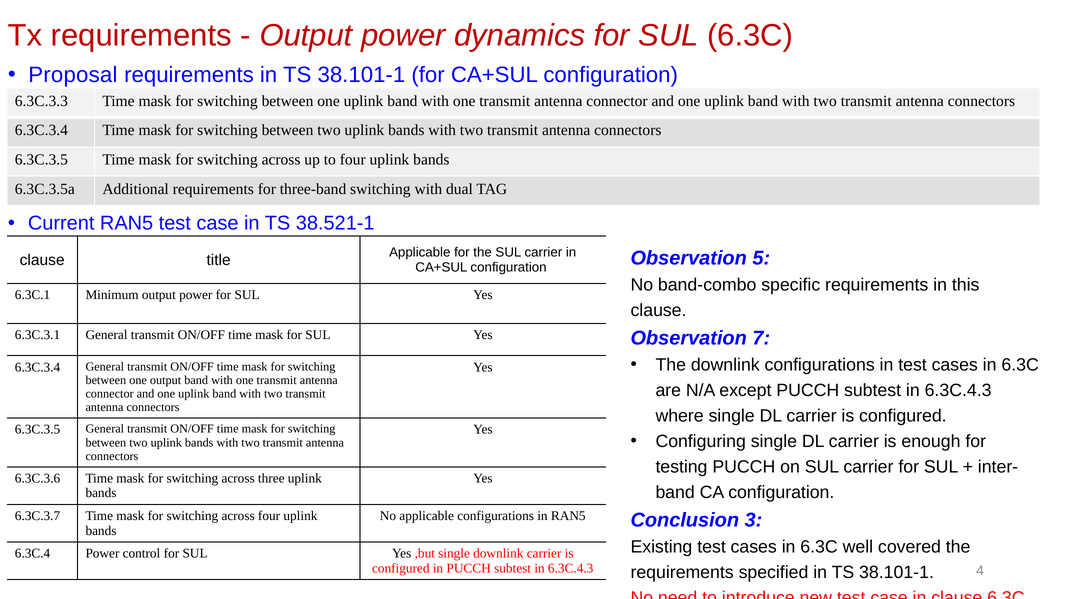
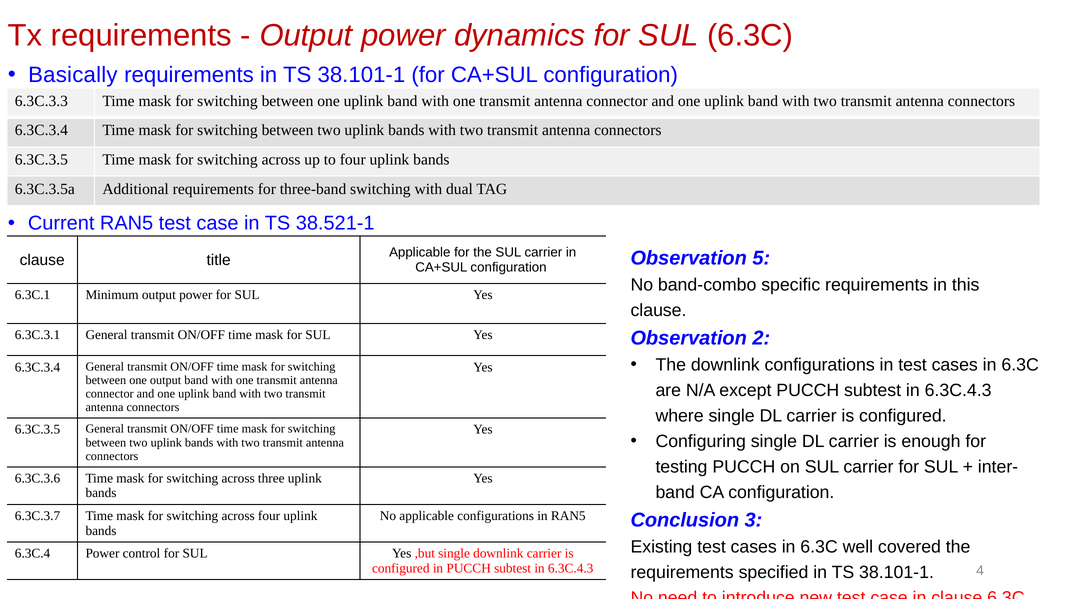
Proposal: Proposal -> Basically (73, 75)
7: 7 -> 2 (761, 338)
